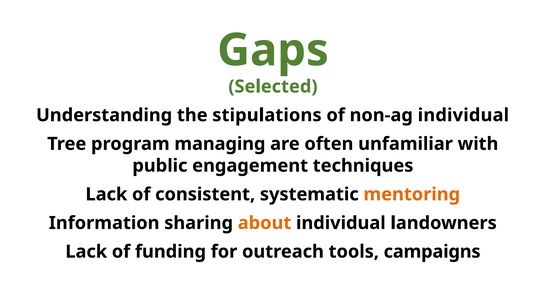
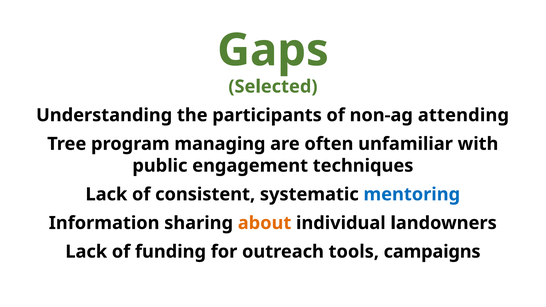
stipulations: stipulations -> participants (267, 115)
non-ag individual: individual -> attending (463, 115)
mentoring colour: orange -> blue (412, 194)
